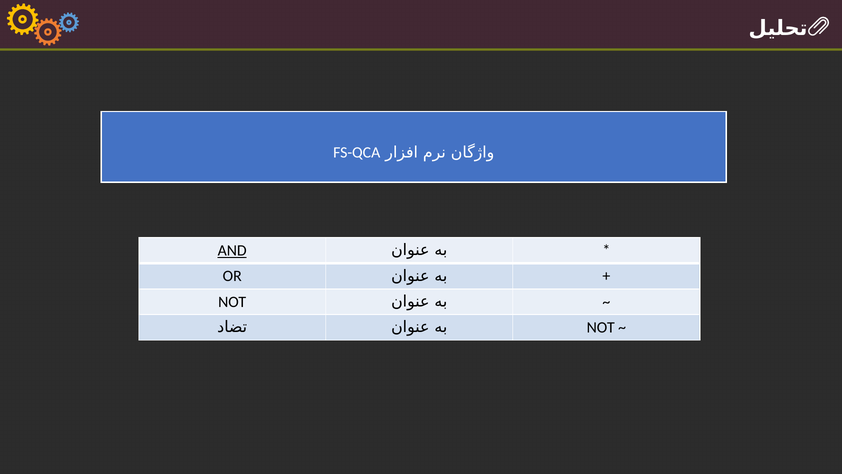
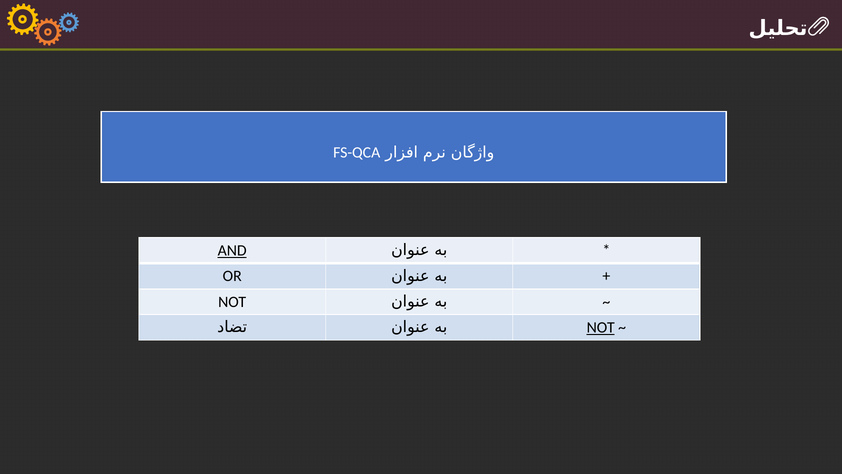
NOT underline: none -> present (601, 327)
